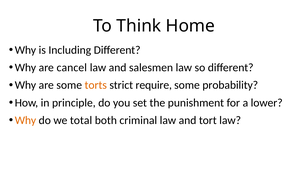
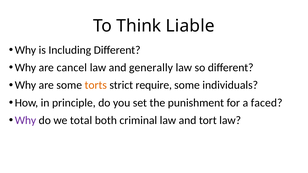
Home: Home -> Liable (190, 26)
salesmen: salesmen -> generally (151, 68)
probability: probability -> individuals (230, 85)
lower: lower -> faced (267, 103)
Why colour: orange -> purple (25, 120)
